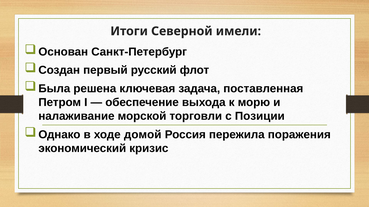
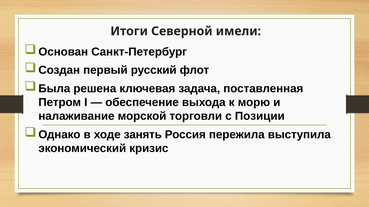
домой: домой -> занять (143, 135)
поражения: поражения -> выступила (299, 135)
